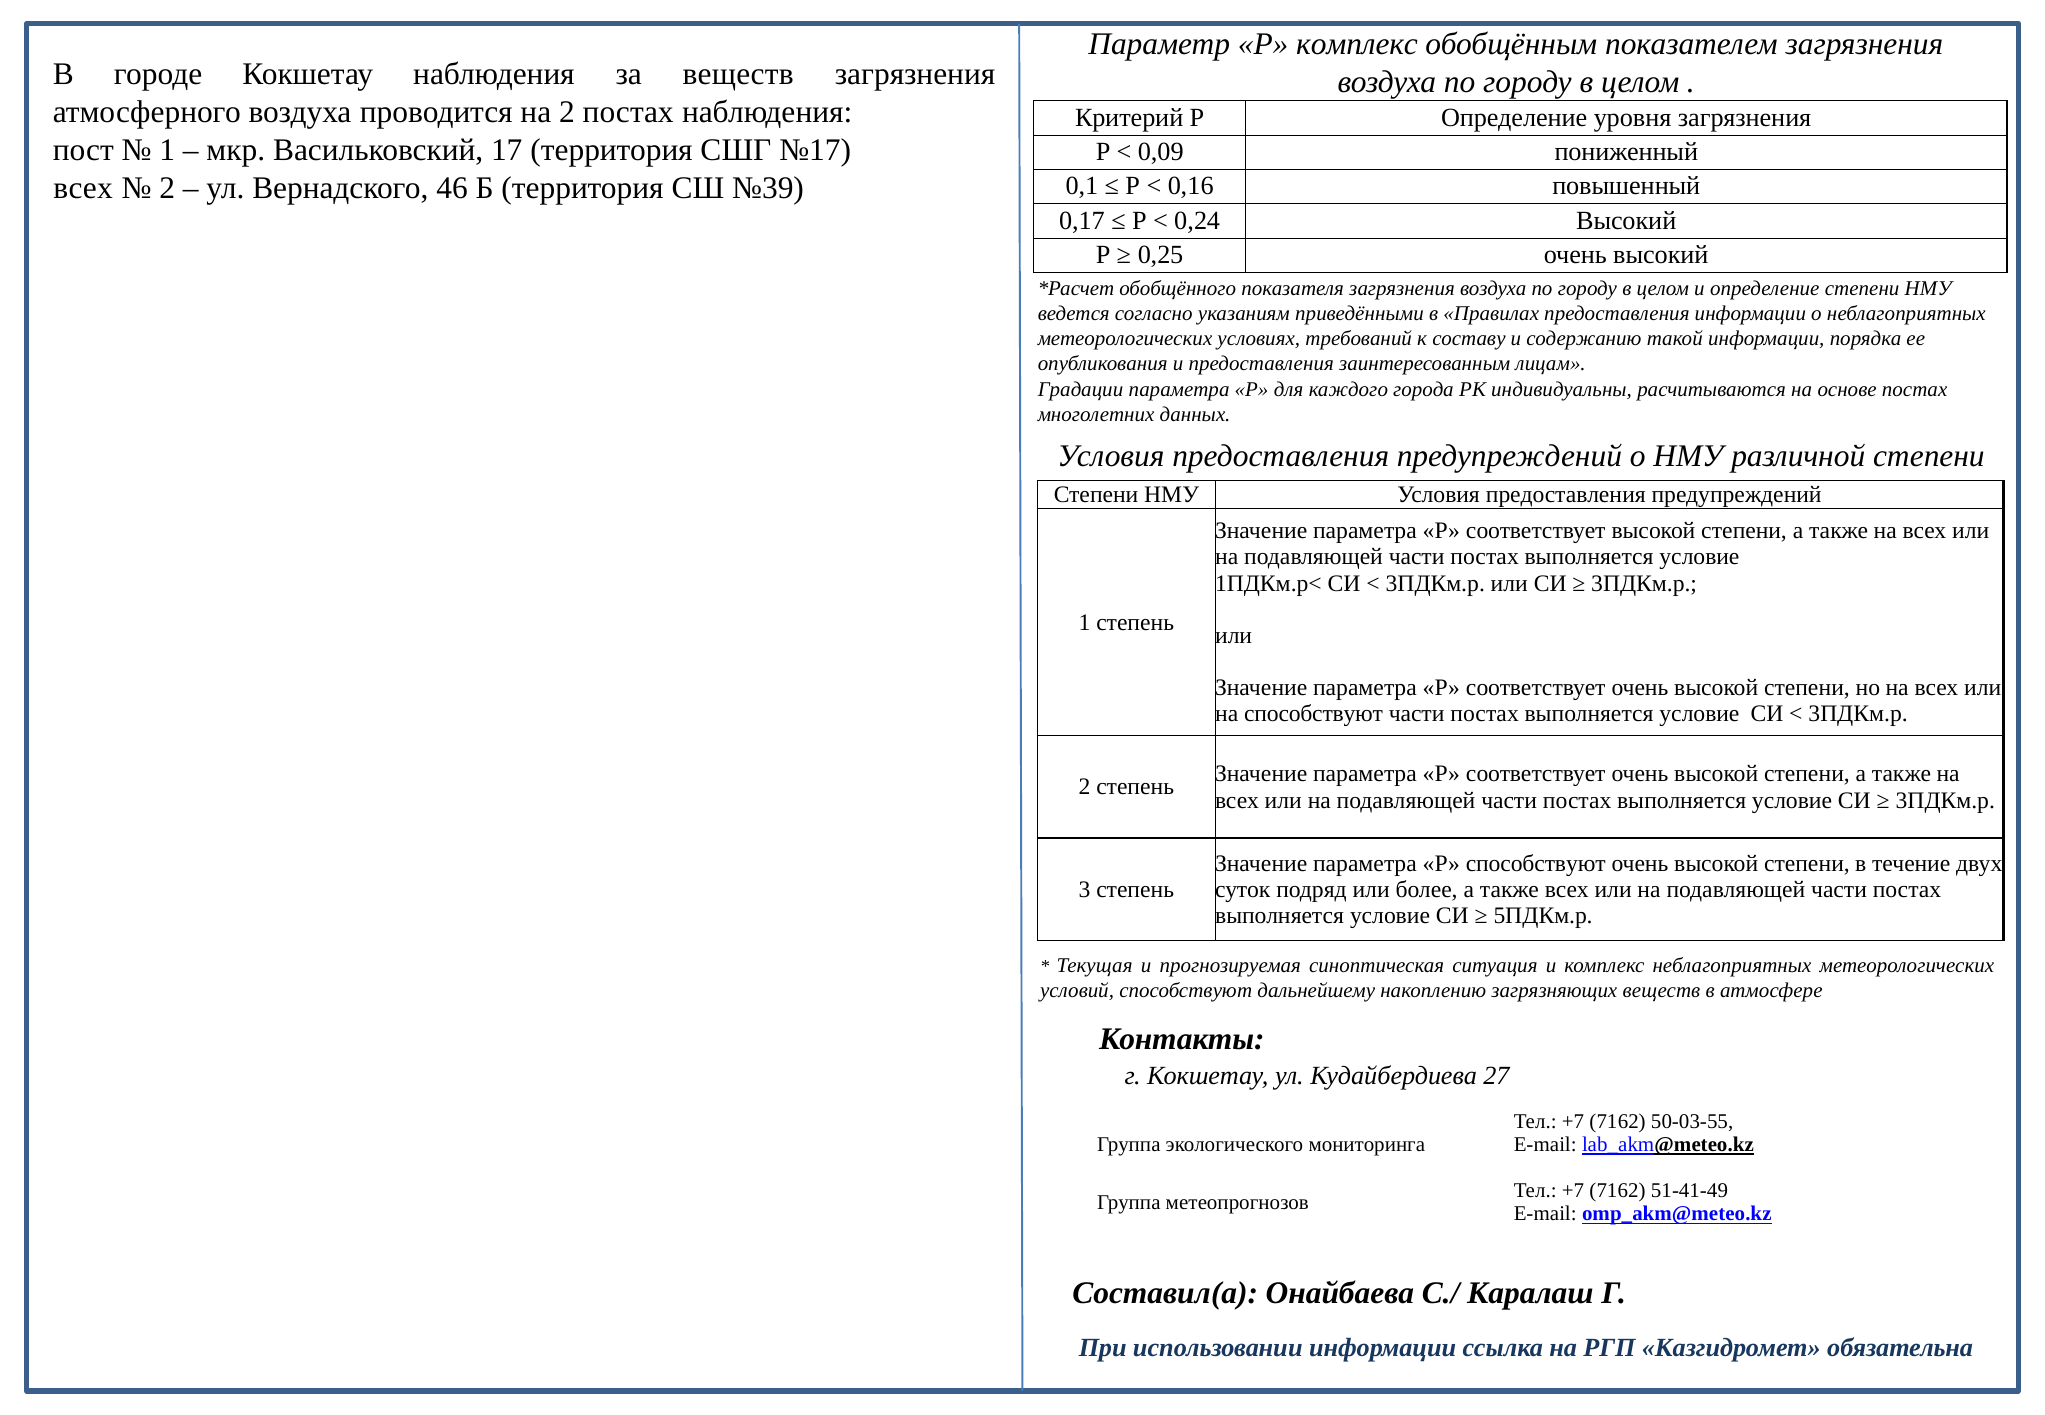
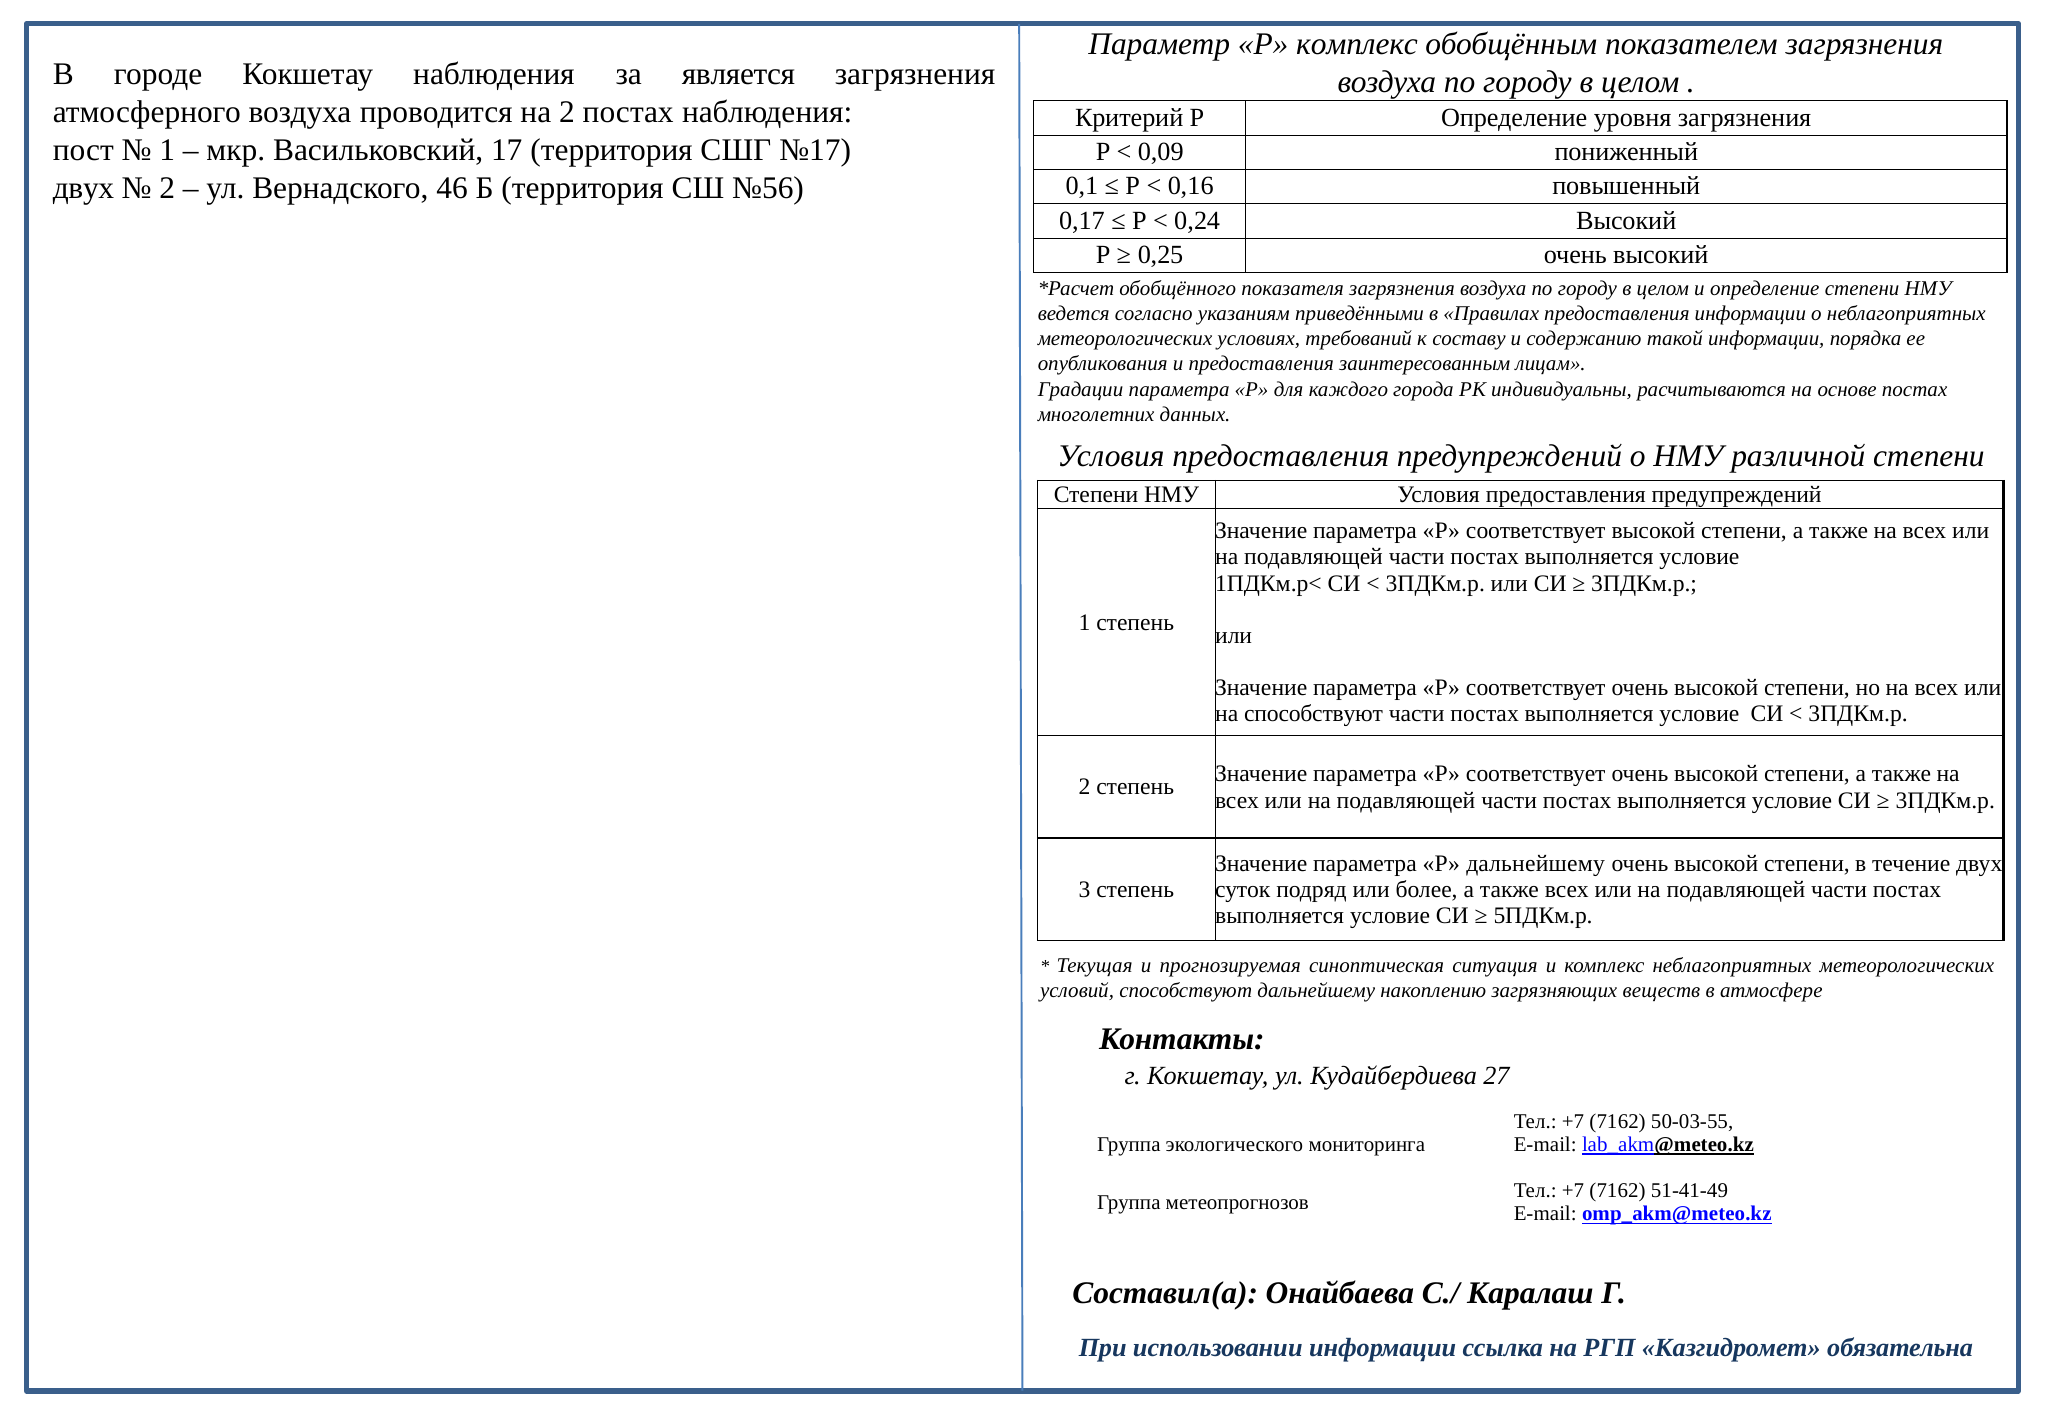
за веществ: веществ -> является (738, 74)
всех: всех -> двух (83, 188)
№39: №39 -> №56 (768, 188)
Р способствуют: способствуют -> дальнейшему (1536, 864)
